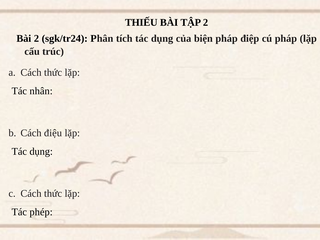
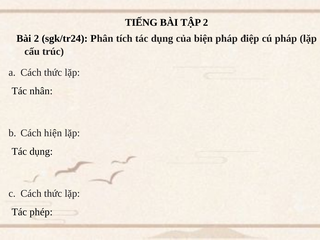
THIẾU: THIẾU -> TIẾNG (141, 23)
điệu: điệu -> hiện (53, 133)
